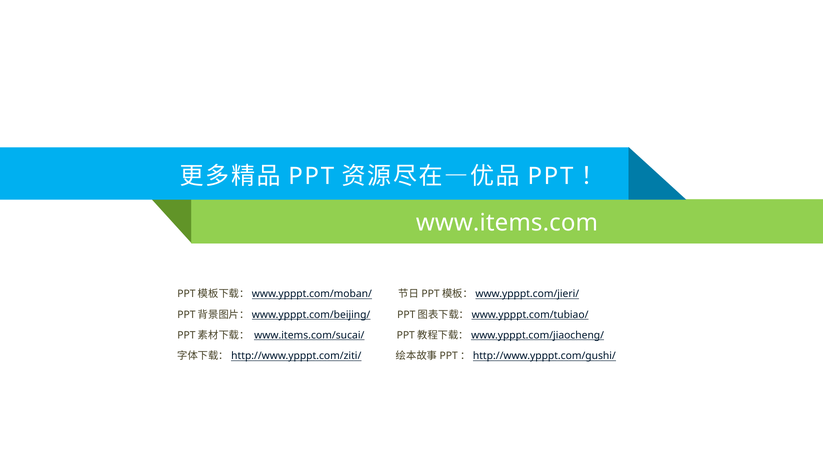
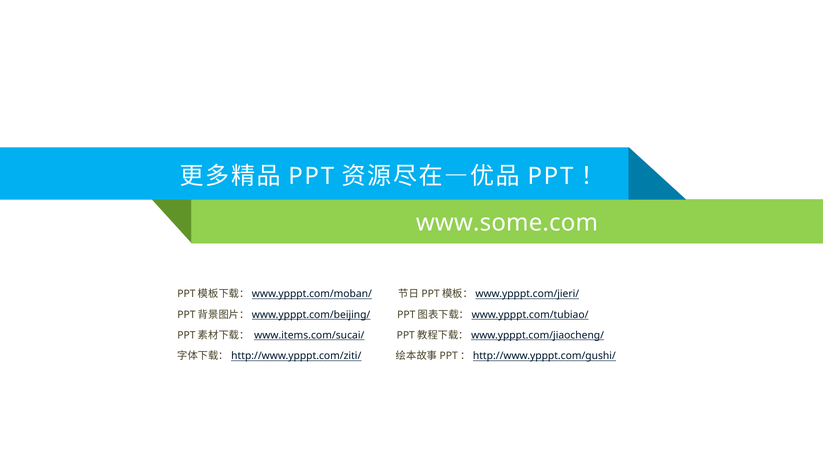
www.items.com: www.items.com -> www.some.com (507, 223)
